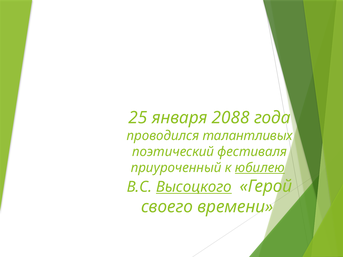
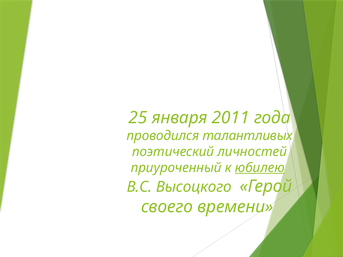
2088: 2088 -> 2011 (231, 118)
фестиваля: фестиваля -> личностей (252, 152)
Высоцкого underline: present -> none (194, 187)
